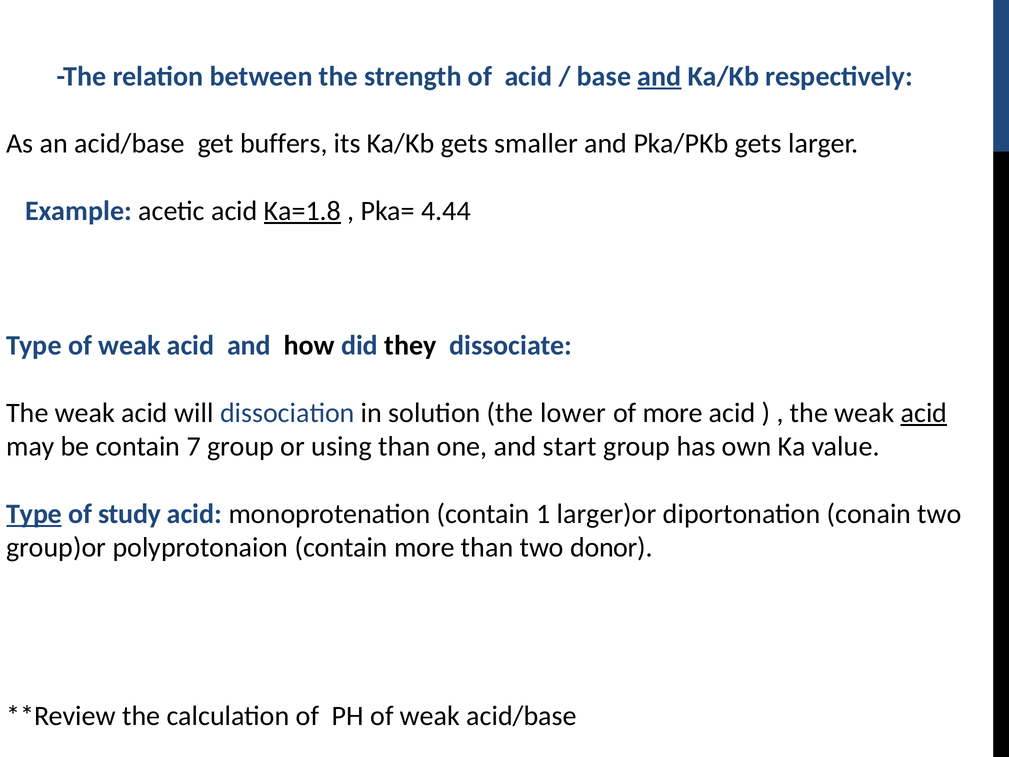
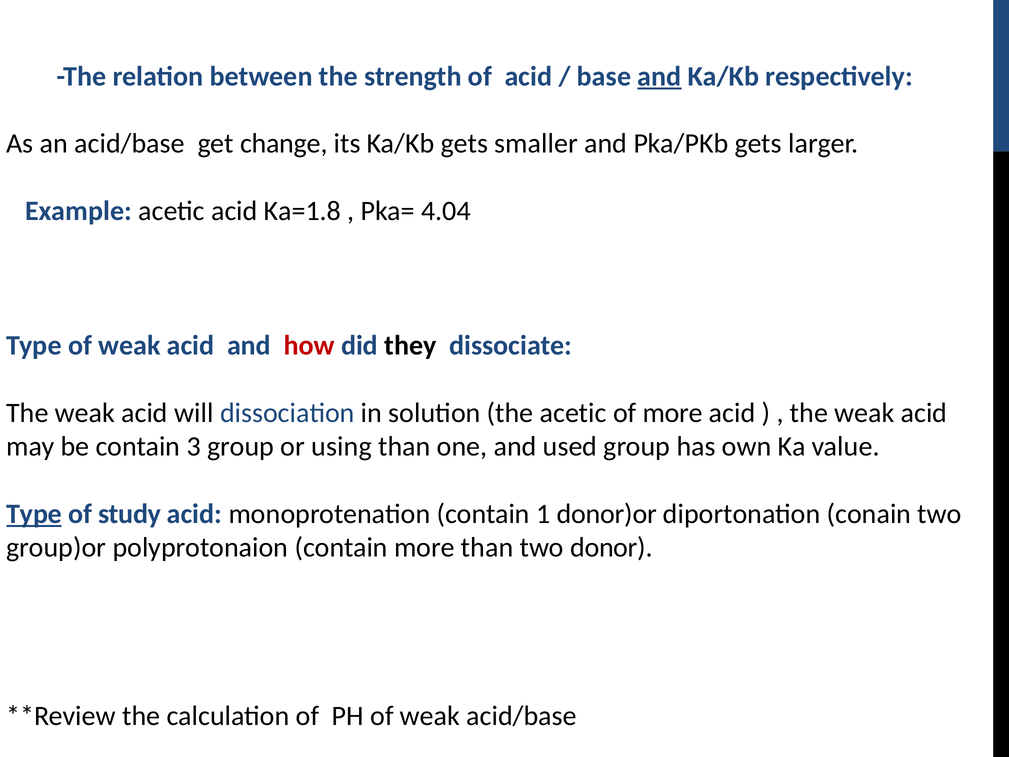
buffers: buffers -> change (284, 144)
Ka=1.8 underline: present -> none (303, 211)
4.44: 4.44 -> 4.04 (446, 211)
how colour: black -> red (309, 346)
the lower: lower -> acetic (573, 413)
acid underline: present -> none (924, 413)
7: 7 -> 3 (194, 446)
start: start -> used (570, 446)
larger)or: larger)or -> donor)or (607, 514)
